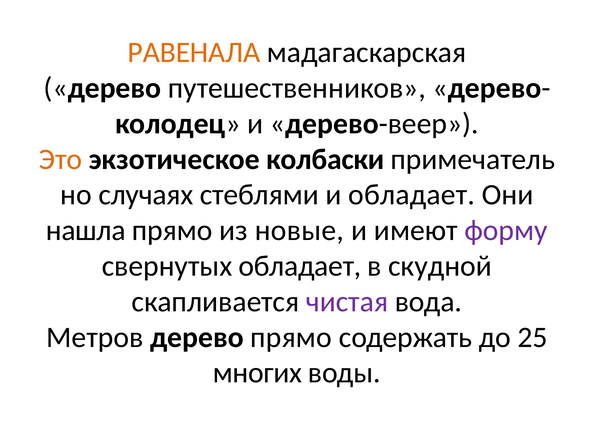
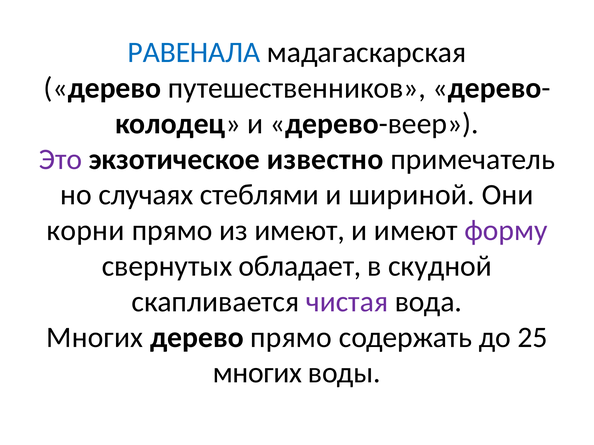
РАВЕНАЛА colour: orange -> blue (194, 52)
Это colour: orange -> purple (60, 159)
колбаски: колбаски -> известно (325, 159)
и обладает: обладает -> шириной (412, 195)
нашла: нашла -> корни (85, 231)
из новые: новые -> имеют (300, 231)
Метров: Метров -> Многих (95, 338)
